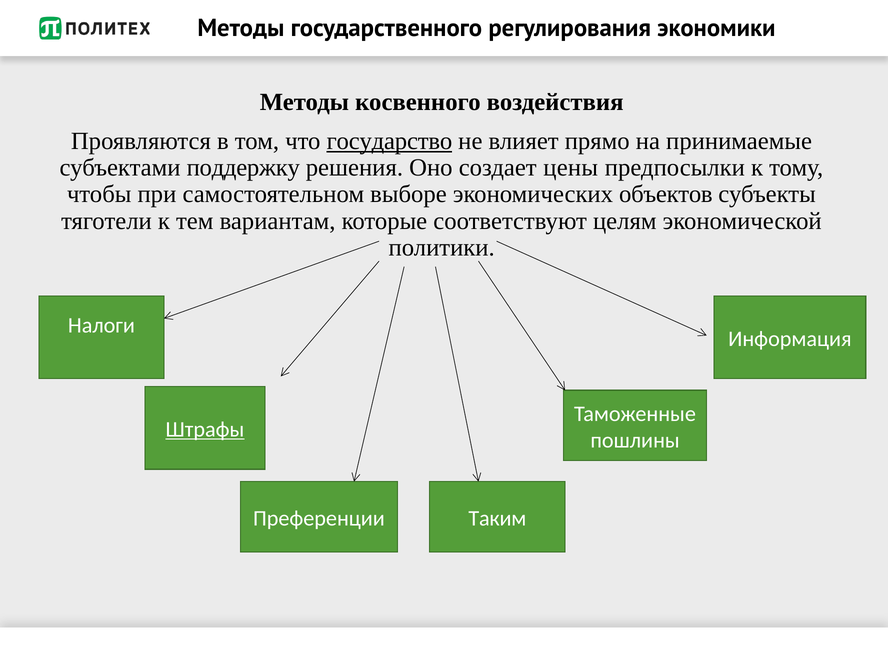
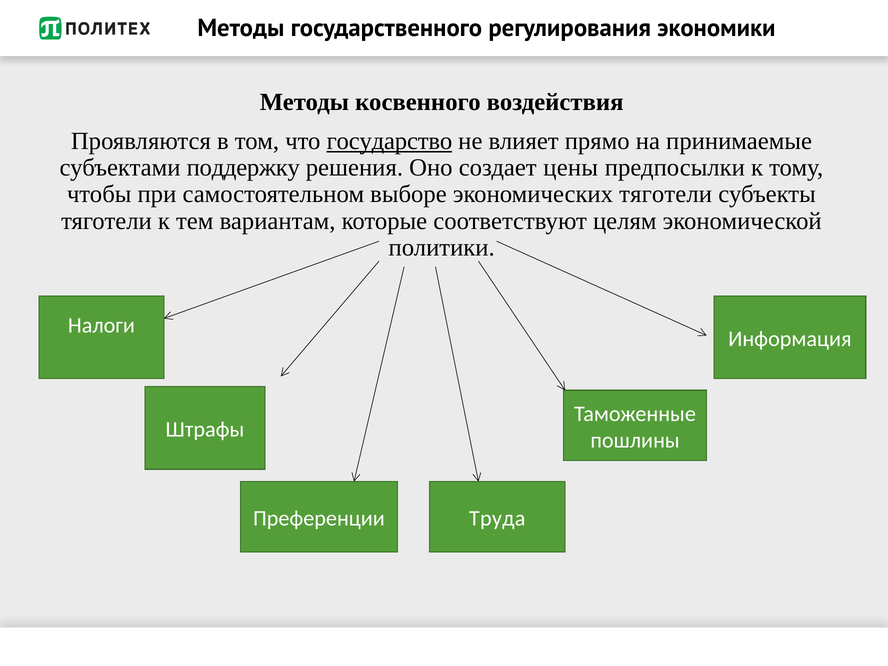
экономических объектов: объектов -> тяготели (666, 194)
Штрафы underline: present -> none (205, 430)
Таким: Таким -> Труда (497, 518)
